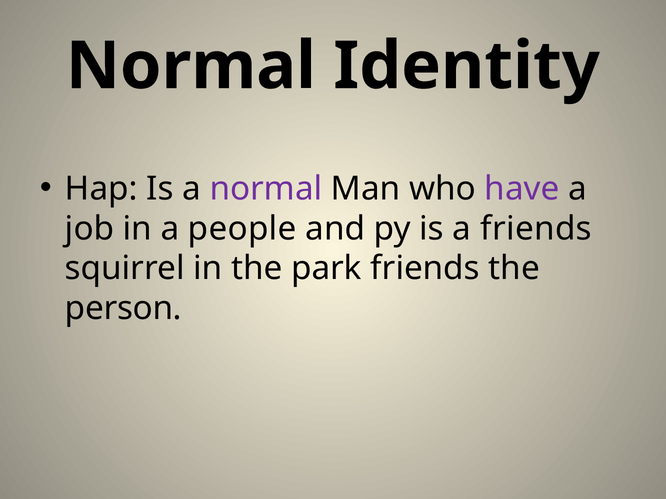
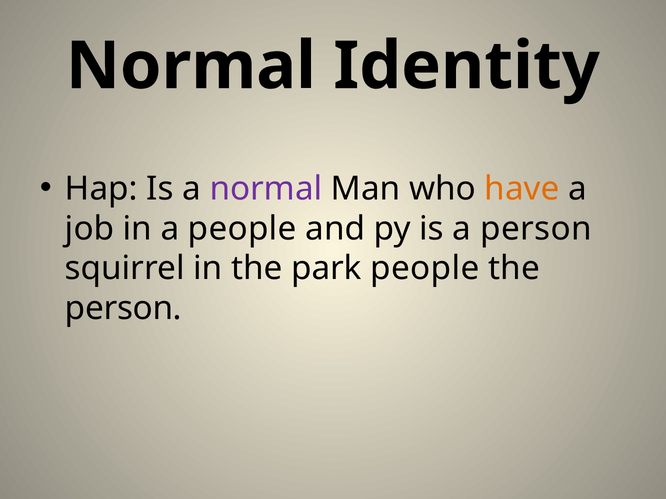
have colour: purple -> orange (522, 189)
a friends: friends -> person (536, 229)
park friends: friends -> people (425, 269)
